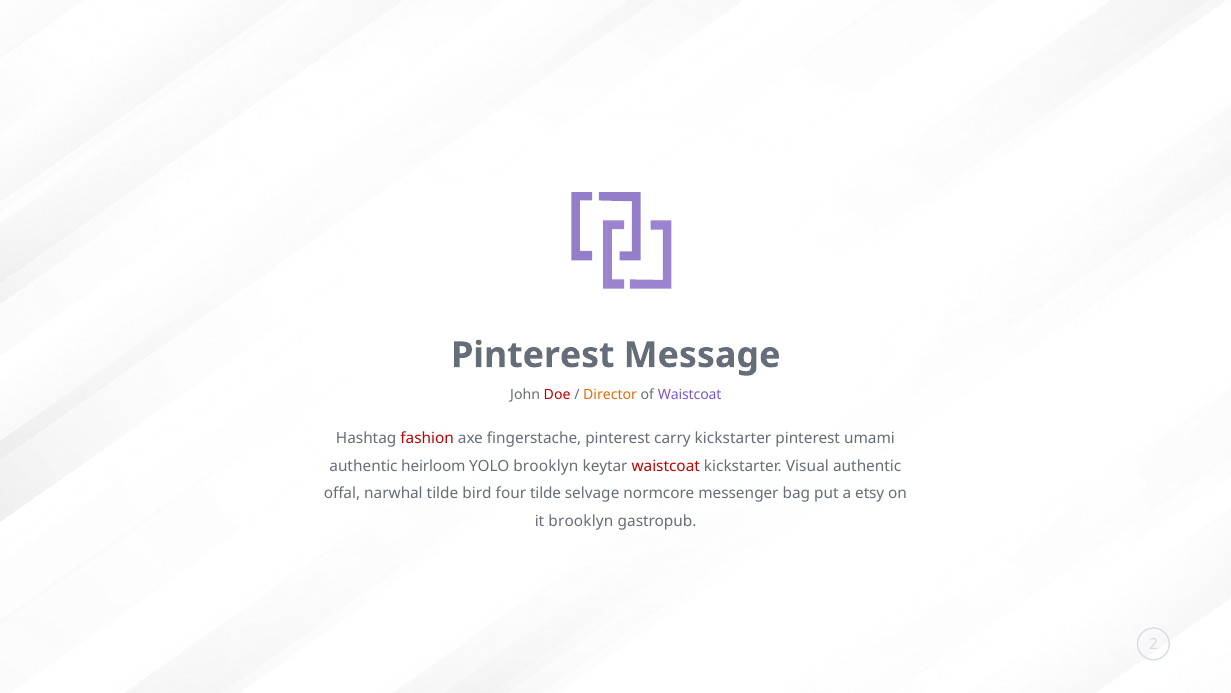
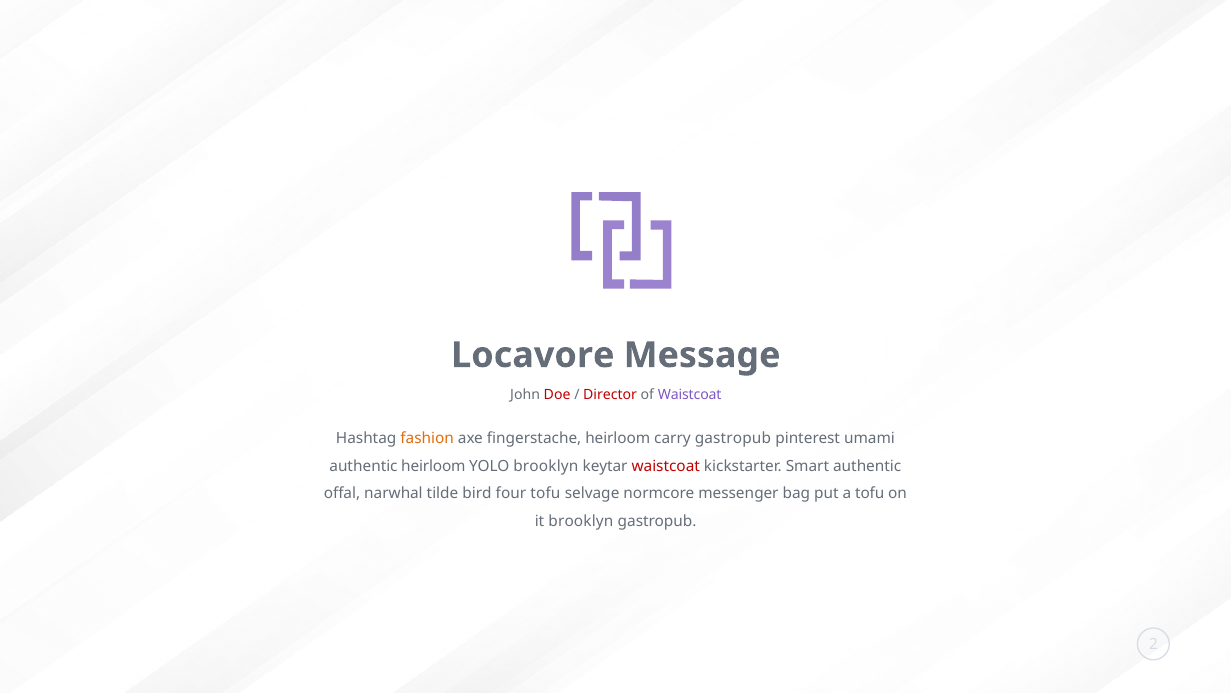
Pinterest: Pinterest -> Locavore (533, 355)
Director colour: orange -> red (610, 394)
fashion colour: red -> orange (427, 438)
fingerstache pinterest: pinterest -> heirloom (618, 438)
carry kickstarter: kickstarter -> gastropub (733, 438)
Visual: Visual -> Smart (807, 466)
four tilde: tilde -> tofu (545, 493)
a etsy: etsy -> tofu (870, 493)
